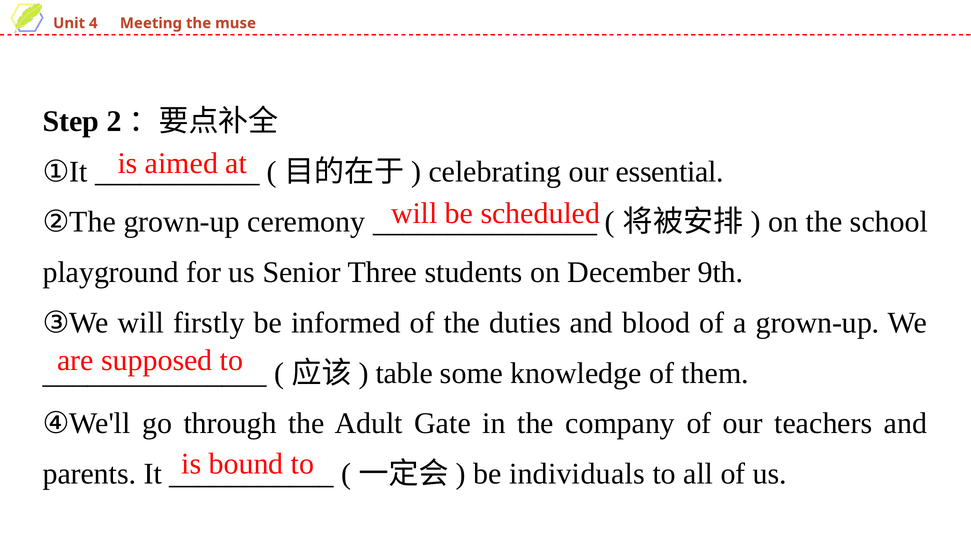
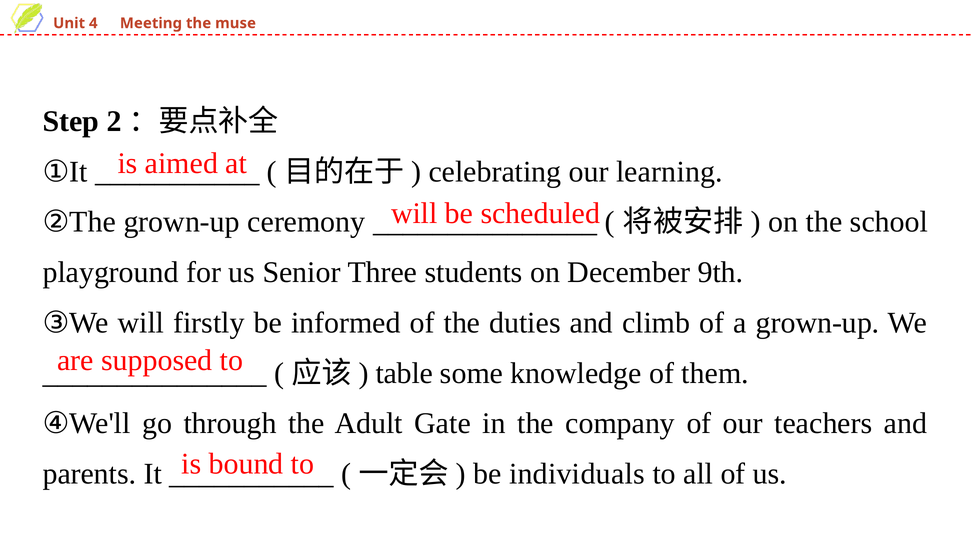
essential: essential -> learning (669, 172)
blood: blood -> climb (656, 323)
